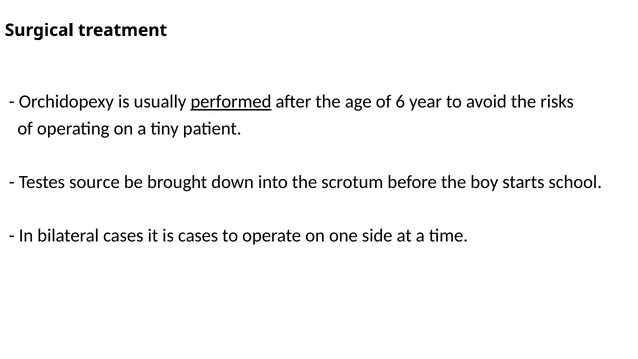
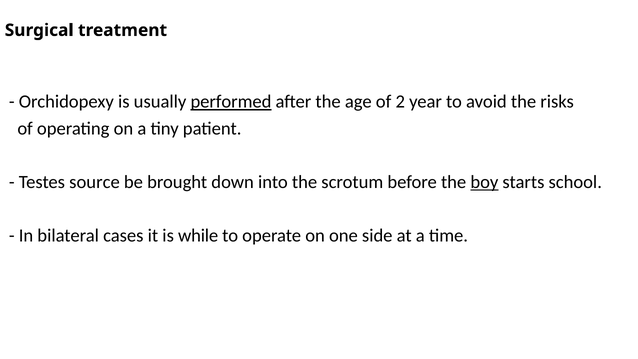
6: 6 -> 2 (400, 102)
boy underline: none -> present (484, 182)
is cases: cases -> while (198, 236)
